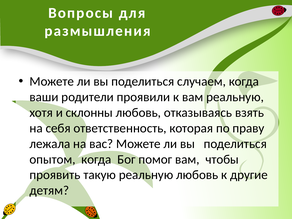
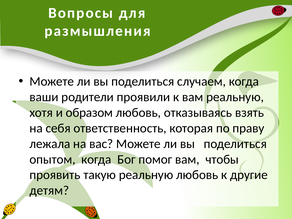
склонны: склонны -> образом (89, 113)
